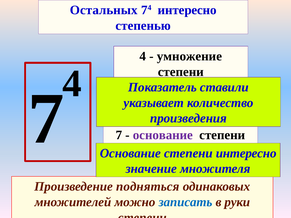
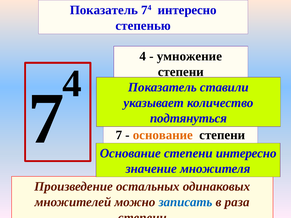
Остальных: Остальных -> Показатель (104, 10)
произведения: произведения -> подтянуться (188, 118)
основание colour: purple -> orange (163, 135)
подняться: подняться -> остальных (148, 187)
руки: руки -> раза (237, 202)
